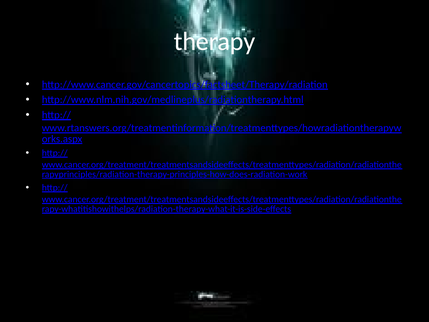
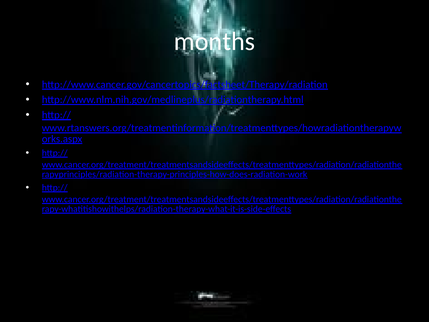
therapy: therapy -> months (215, 42)
